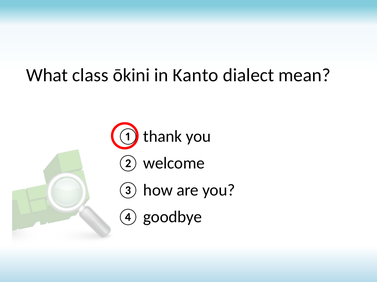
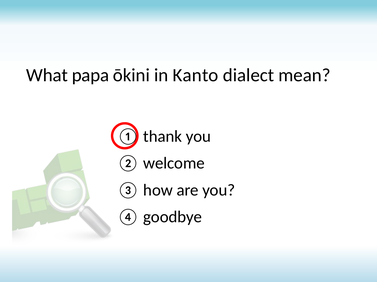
class: class -> papa (90, 75)
